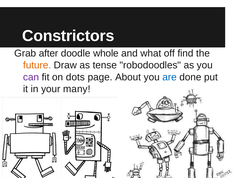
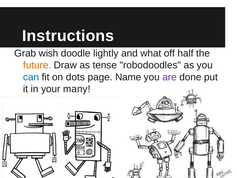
Constrictors: Constrictors -> Instructions (68, 36)
after: after -> wish (49, 53)
whole: whole -> lightly (106, 53)
find: find -> half (185, 53)
can colour: purple -> blue (31, 77)
About: About -> Name (128, 77)
are colour: blue -> purple (170, 77)
